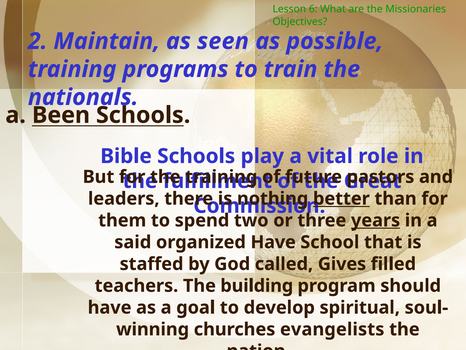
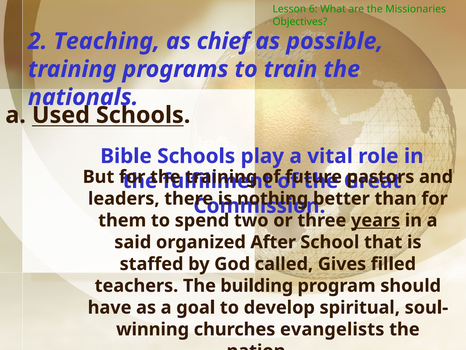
Maintain: Maintain -> Teaching (107, 41)
seen: seen -> chief (223, 41)
Been: Been -> Used (61, 115)
better underline: present -> none (341, 198)
organized Have: Have -> After (273, 242)
